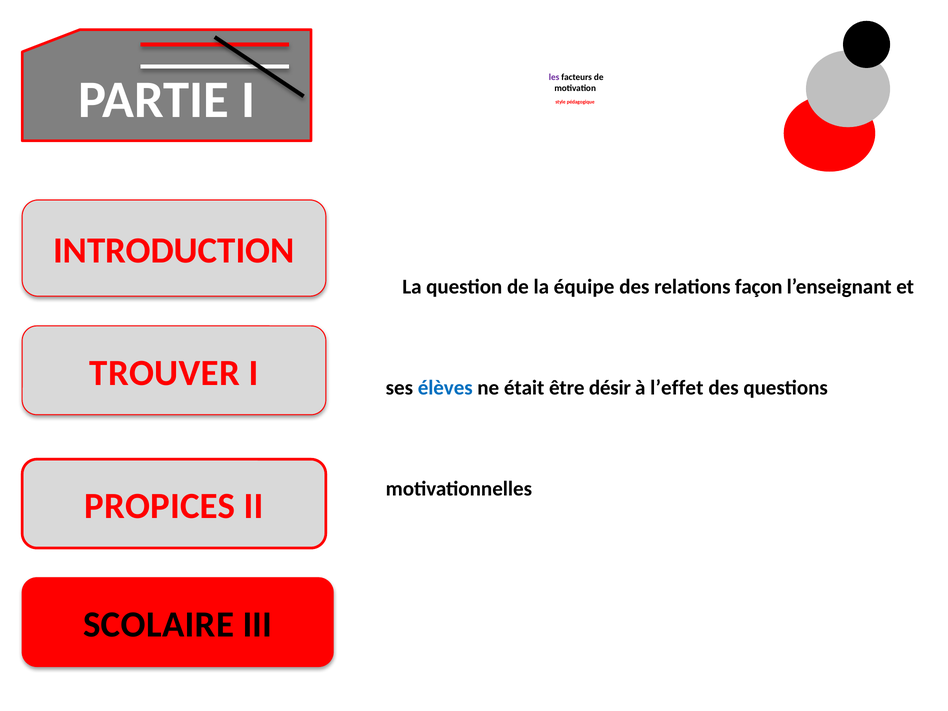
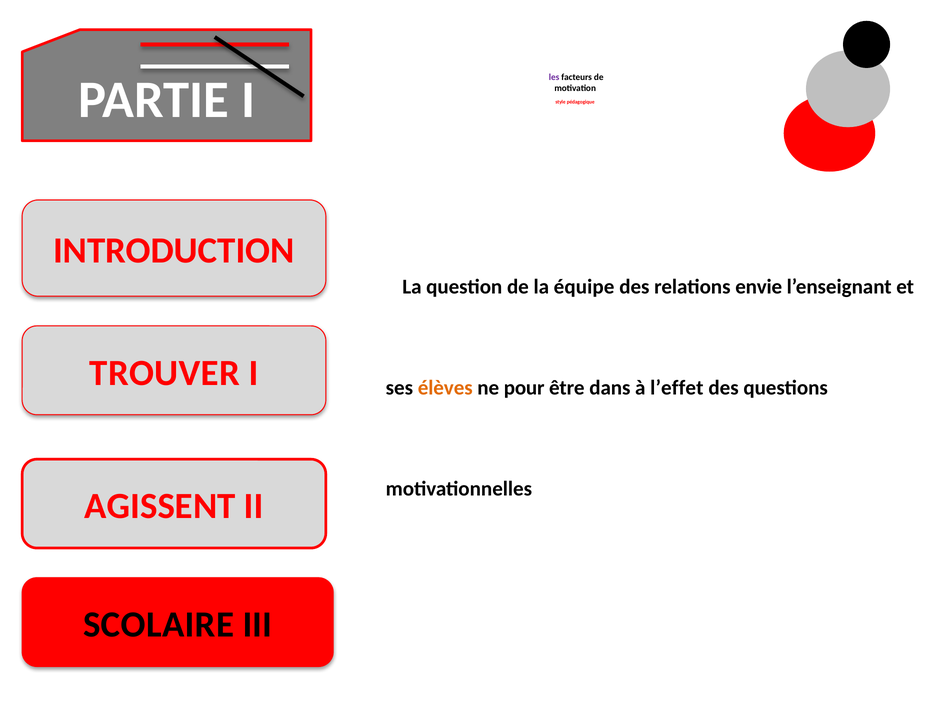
façon: façon -> envie (759, 287)
élèves colour: blue -> orange (445, 388)
était: était -> pour (524, 388)
désir: désir -> dans (610, 388)
PROPICES: PROPICES -> AGISSENT (160, 506)
